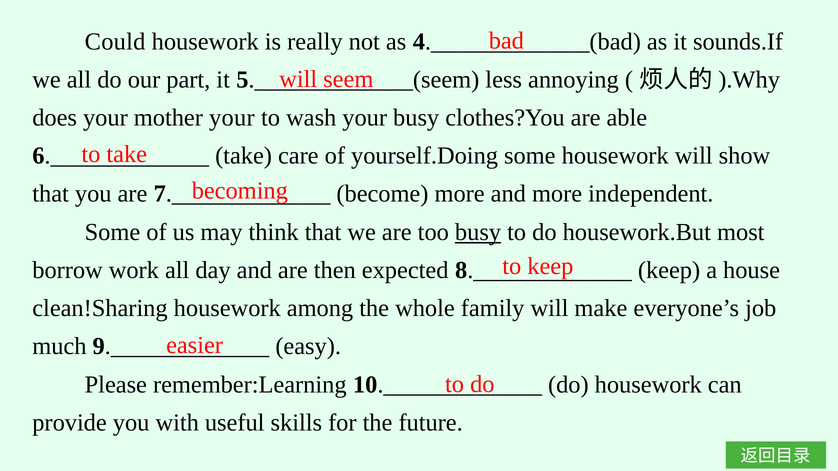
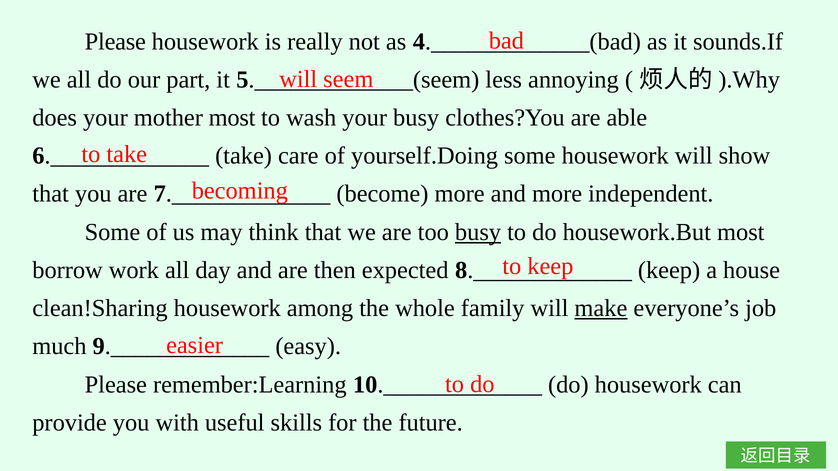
Could: Could -> Please (115, 42)
mother your: your -> most (232, 118)
make underline: none -> present (601, 308)
